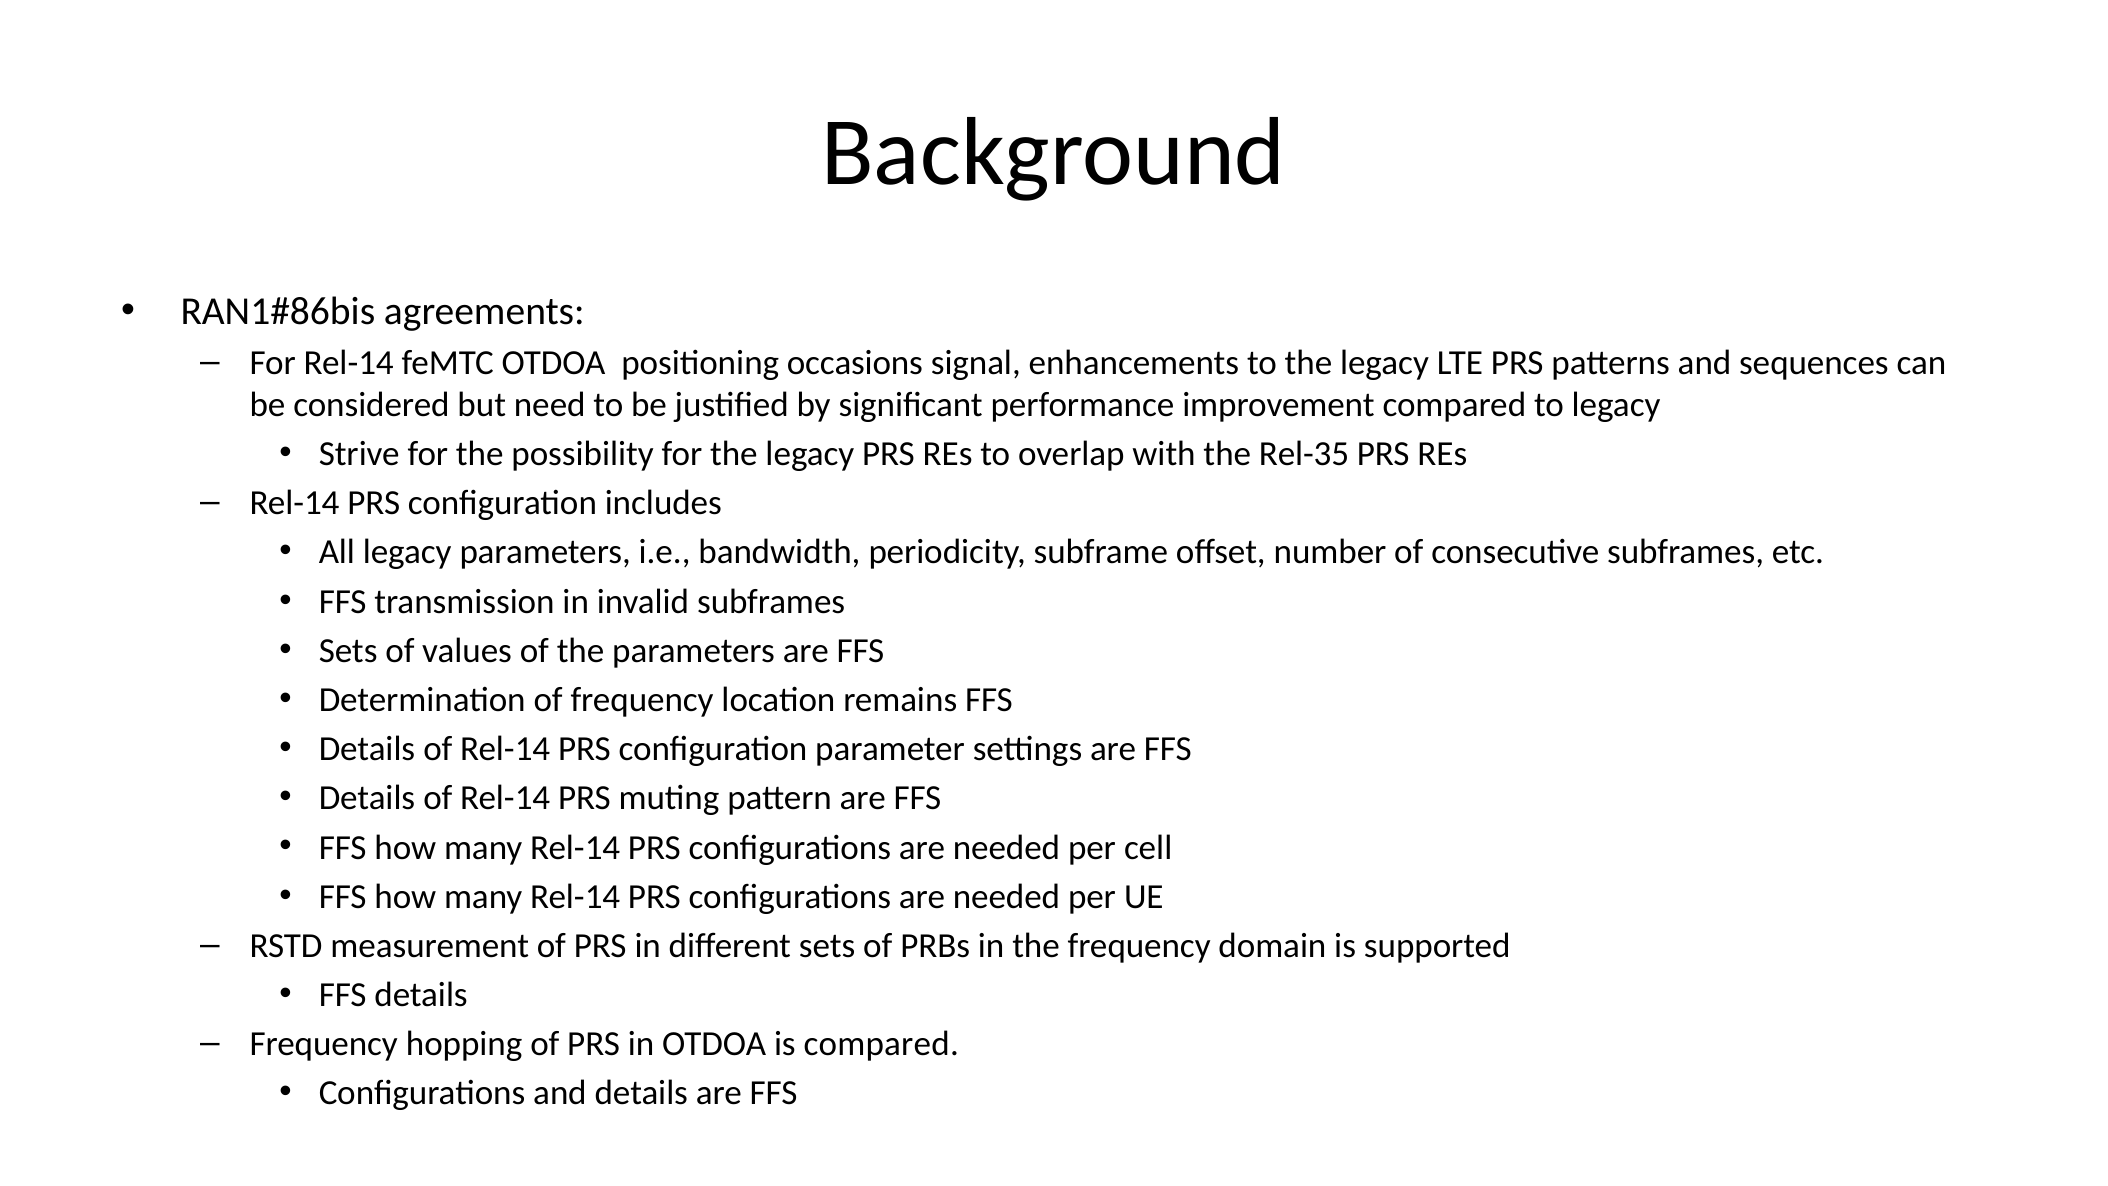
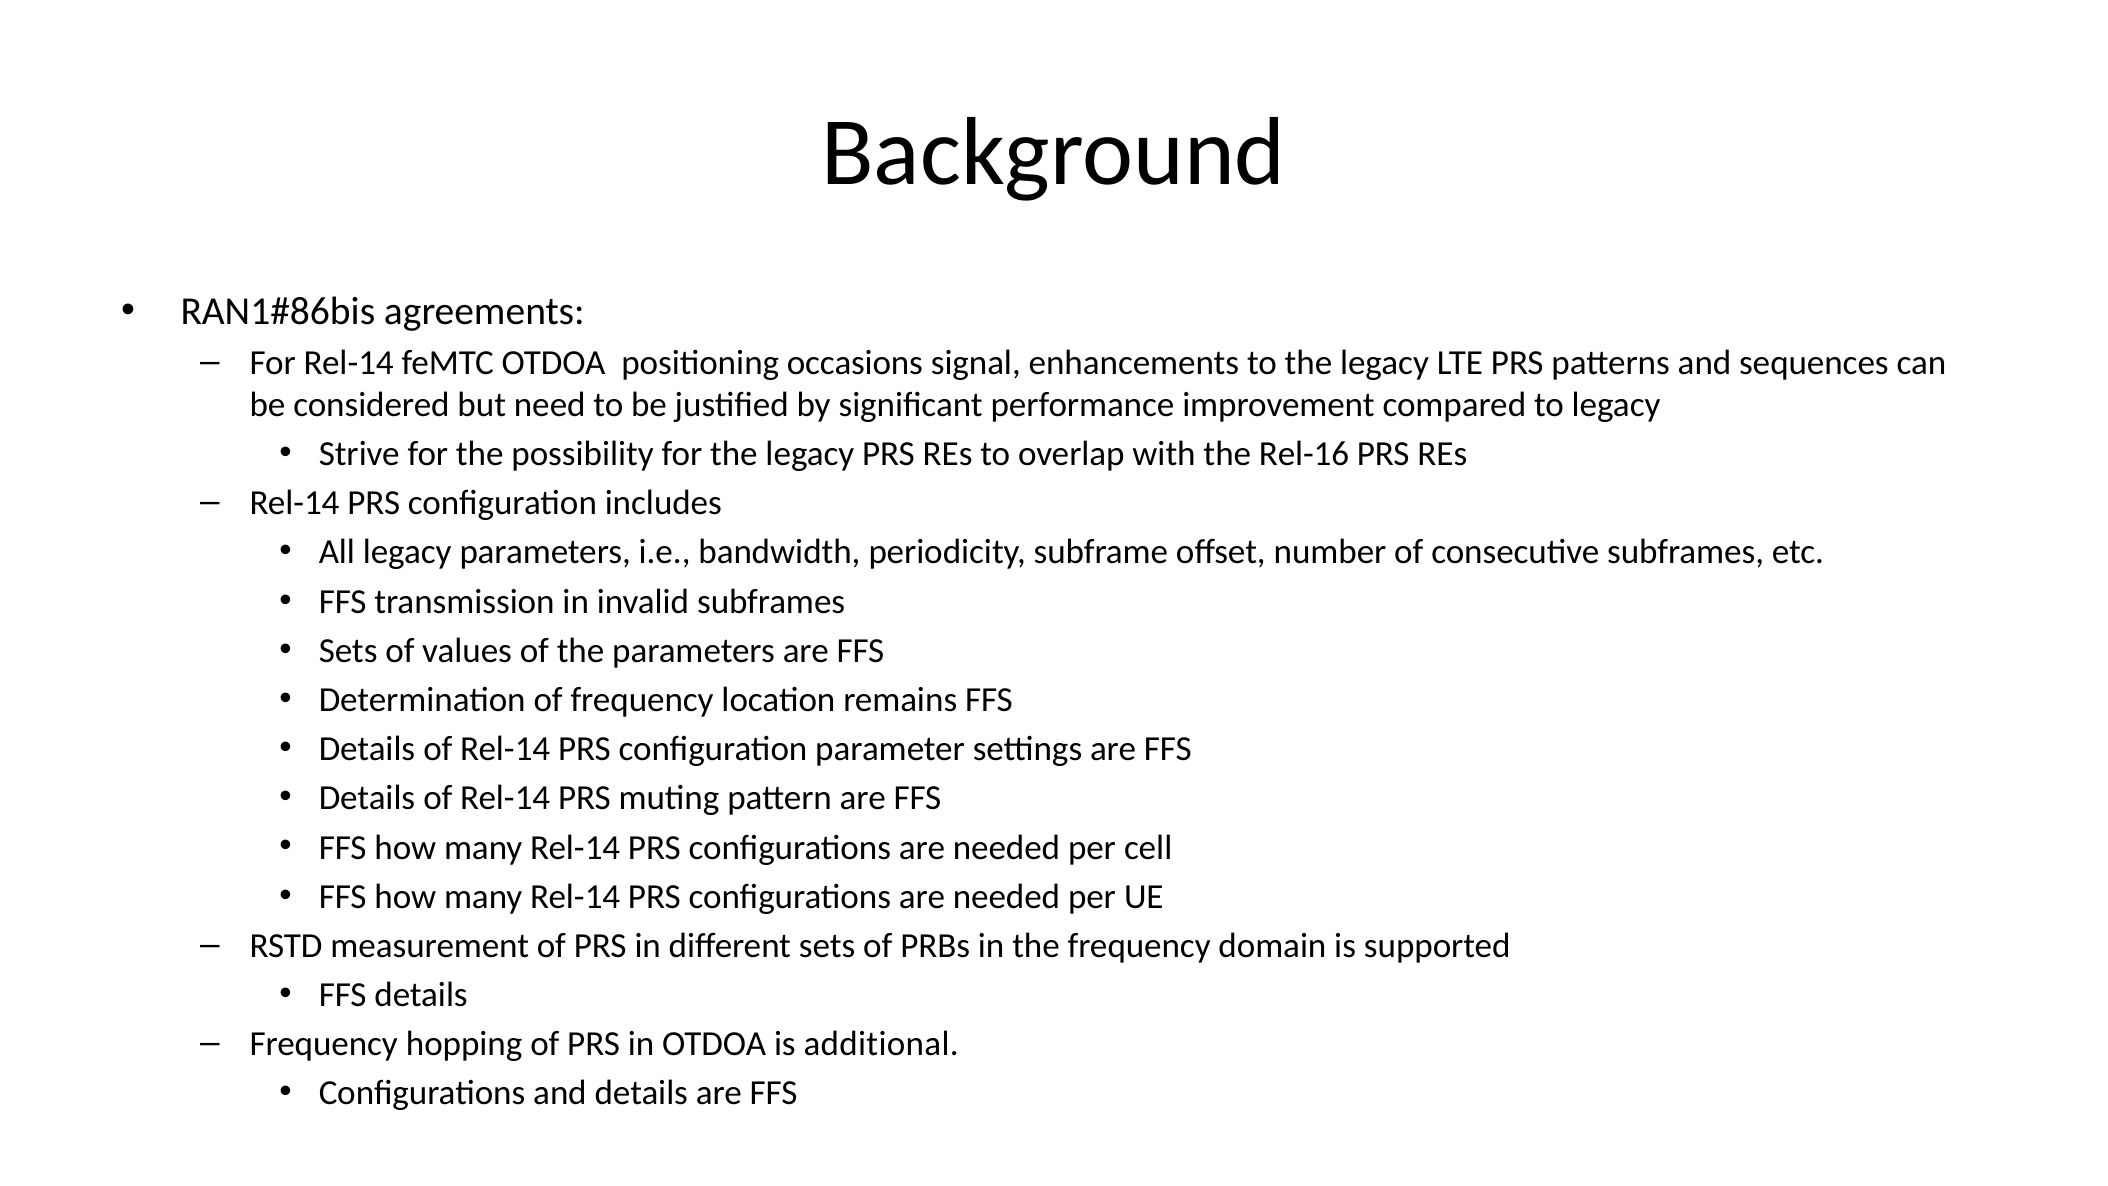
Rel-35: Rel-35 -> Rel-16 (1304, 454)
is compared: compared -> additional (881, 1044)
